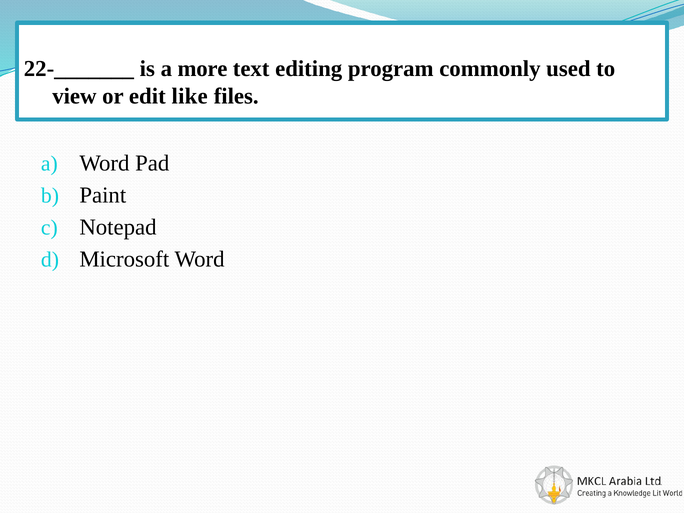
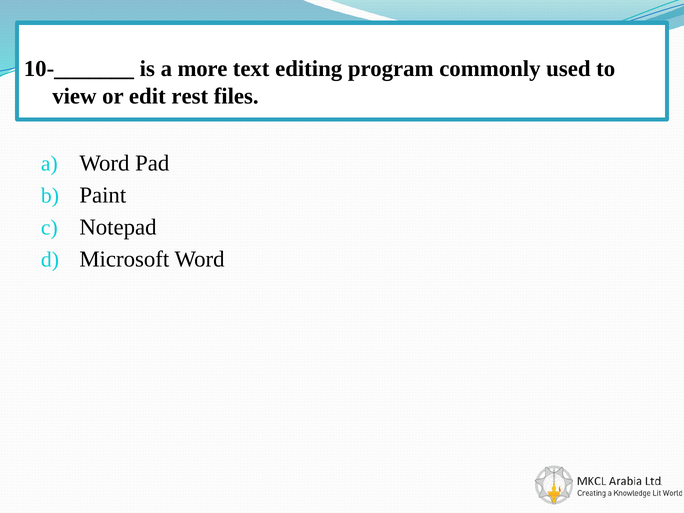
22-_______: 22-_______ -> 10-_______ (79, 69)
like: like -> rest (190, 96)
